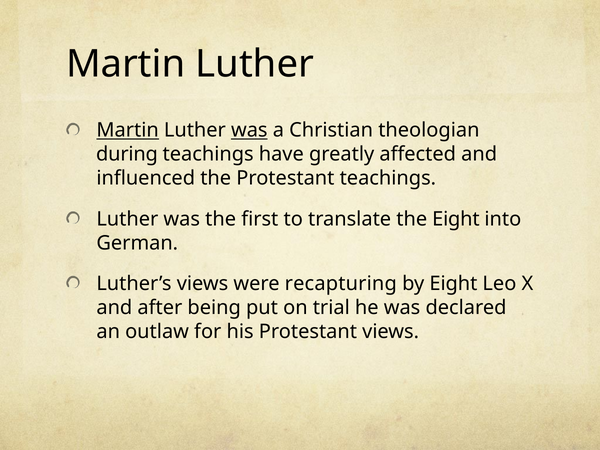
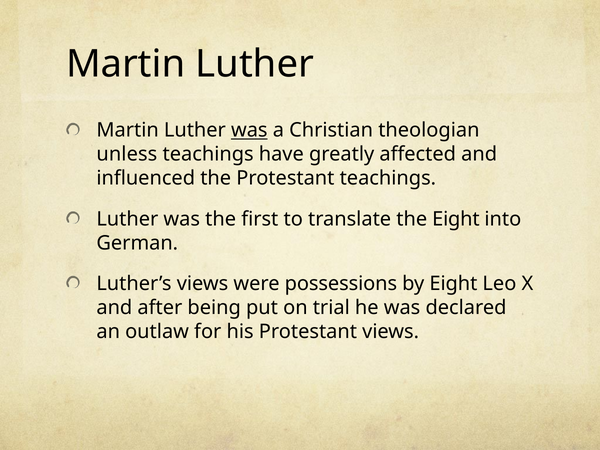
Martin underline: present -> none (128, 130)
during: during -> unless (127, 154)
recapturing: recapturing -> possessions (341, 284)
